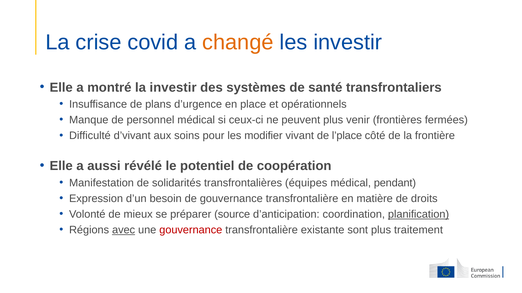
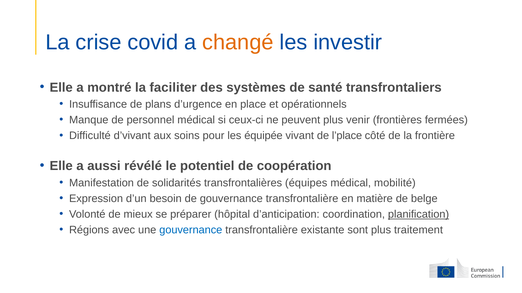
la investir: investir -> faciliter (173, 88)
modifier: modifier -> équipée (263, 136)
pendant: pendant -> mobilité (395, 183)
droits: droits -> belge (424, 199)
source: source -> hôpital (232, 215)
avec underline: present -> none (124, 231)
gouvernance colour: red -> blue (191, 231)
